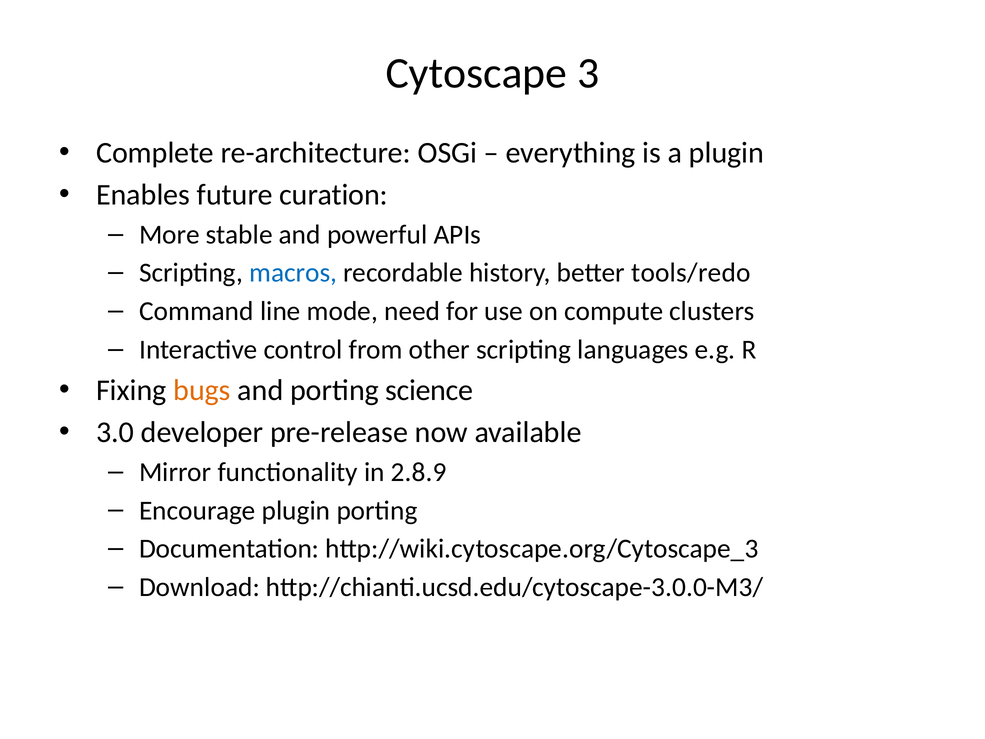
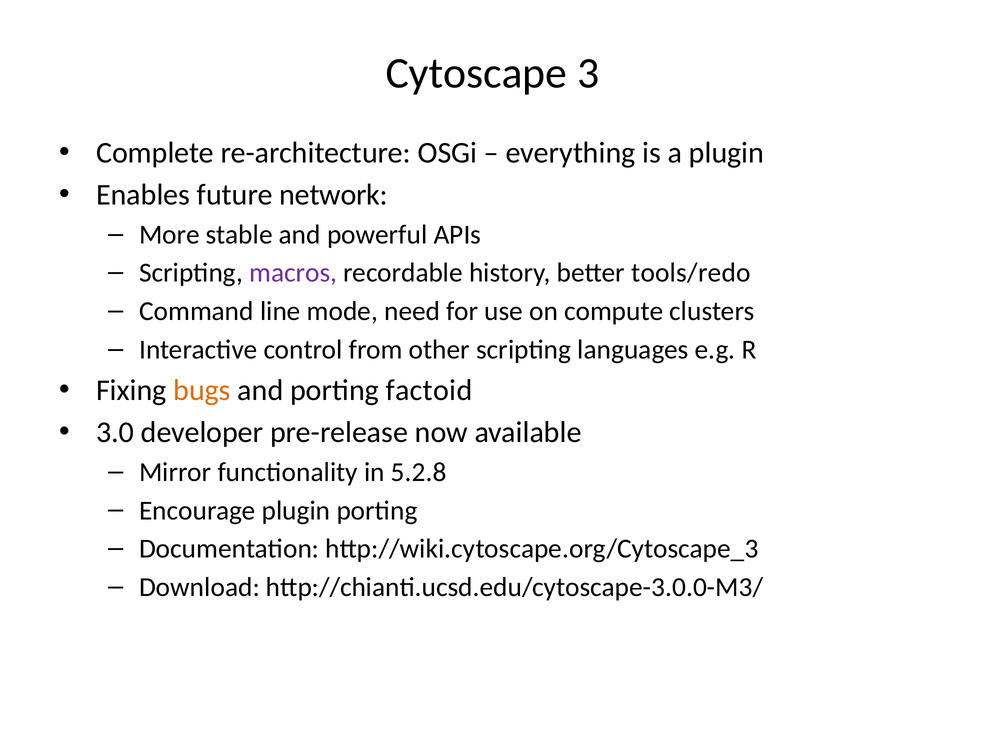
curation: curation -> network (334, 195)
macros colour: blue -> purple (293, 273)
science: science -> factoid (429, 390)
2.8.9: 2.8.9 -> 5.2.8 (419, 472)
